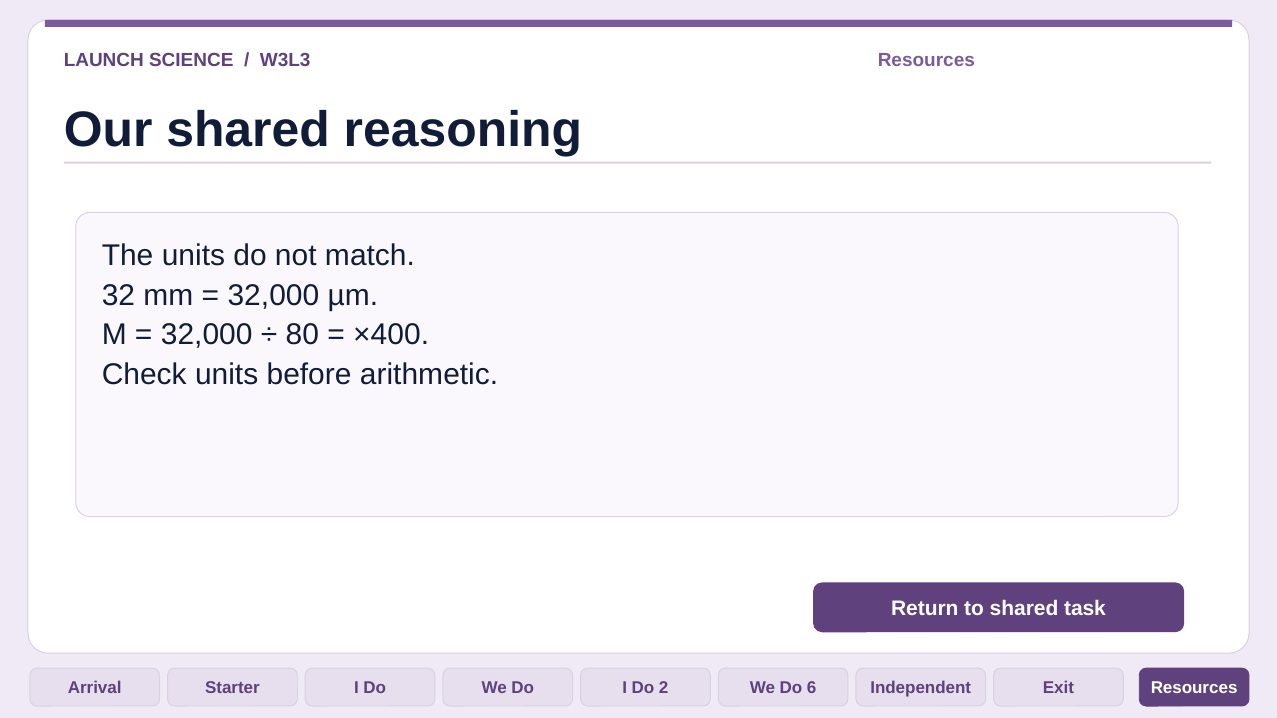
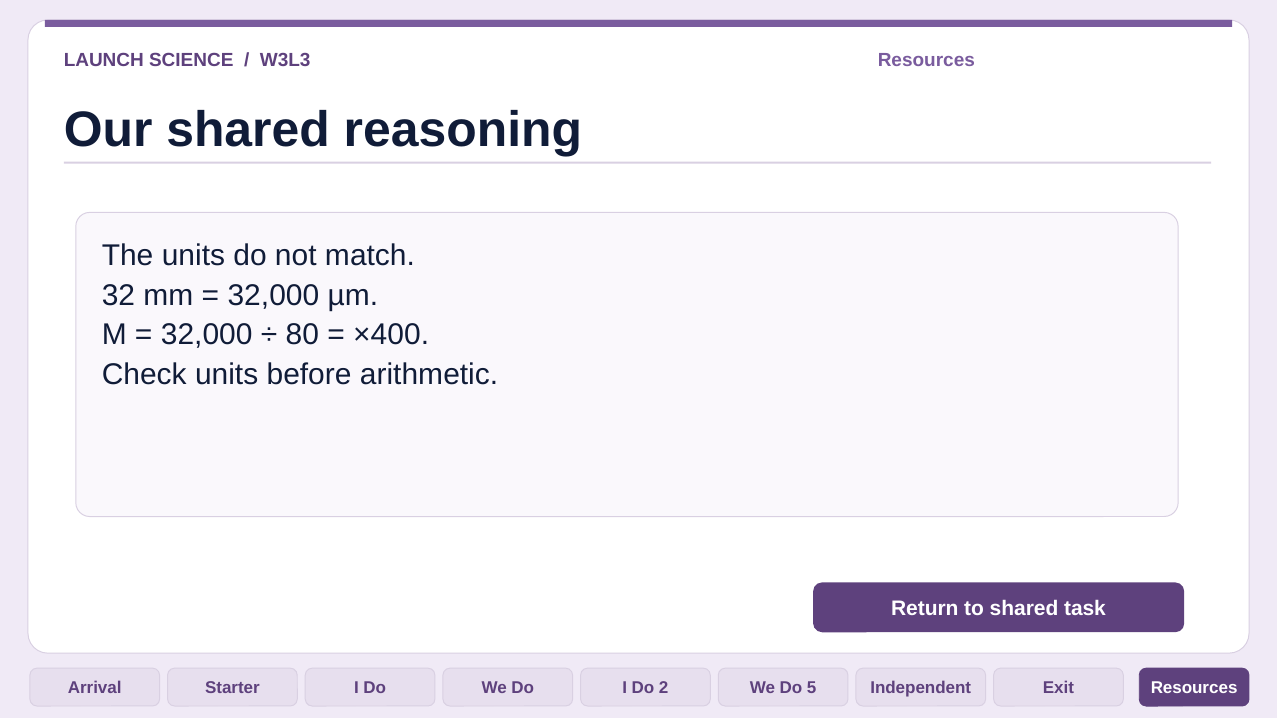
6: 6 -> 5 (812, 689)
